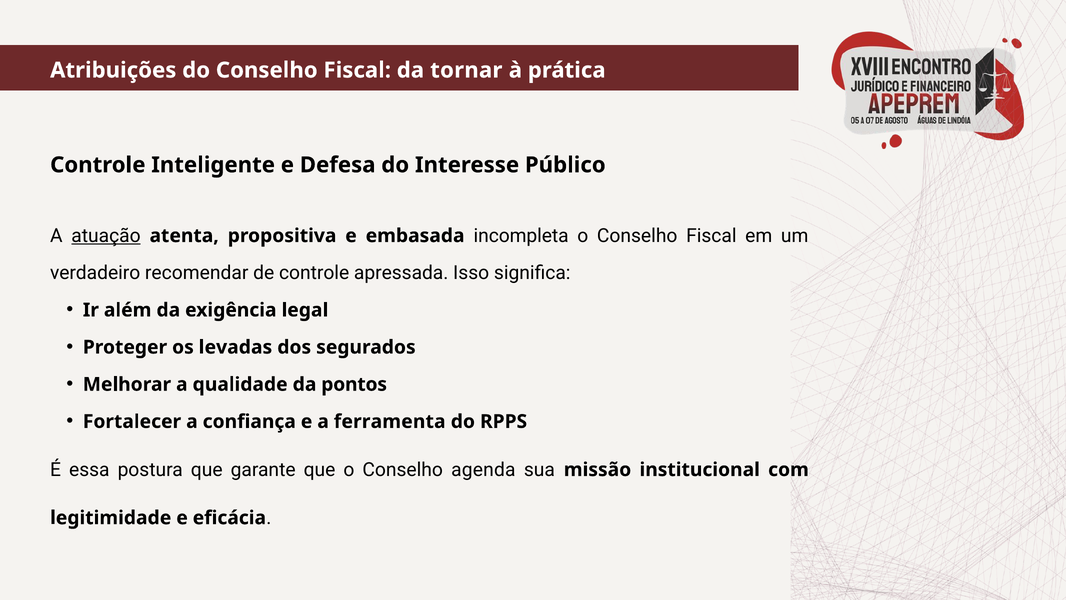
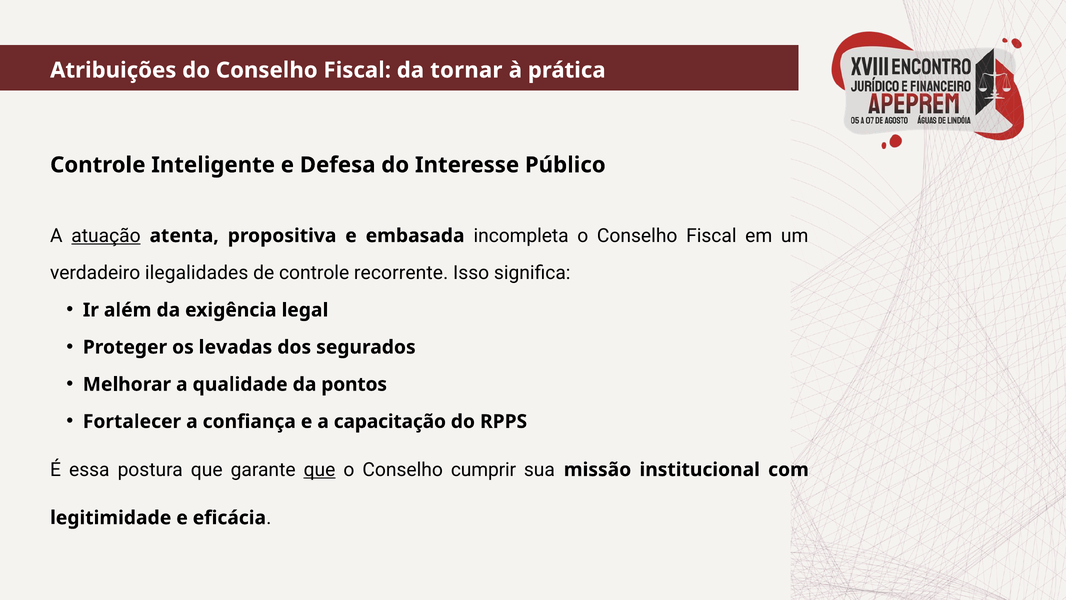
recomendar: recomendar -> ilegalidades (197, 273)
apressada: apressada -> recorrente (401, 273)
ferramenta: ferramenta -> capacitação (390, 421)
que underline: none -> present (320, 469)
agenda: agenda -> cumprir (484, 469)
